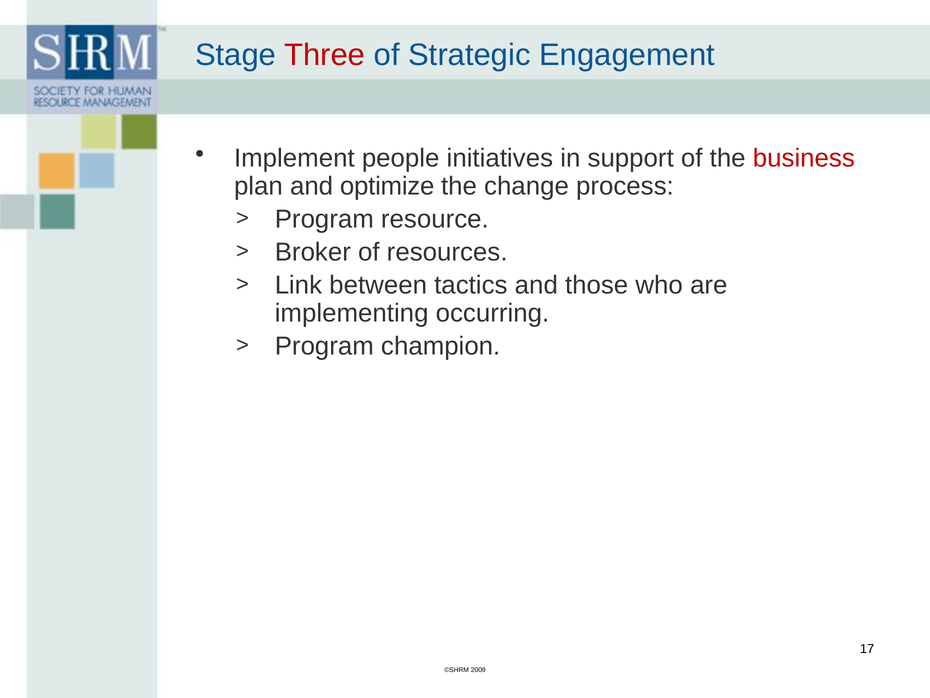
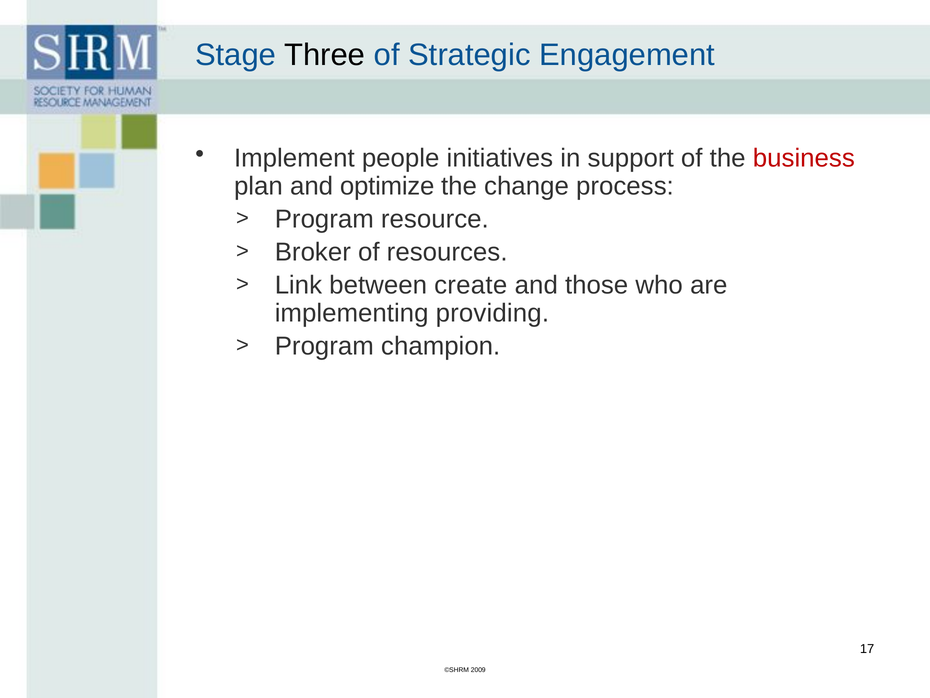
Three colour: red -> black (325, 55)
tactics: tactics -> create (471, 285)
occurring: occurring -> providing (492, 313)
